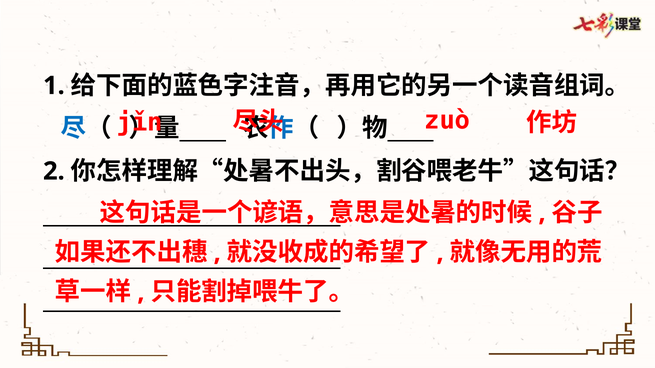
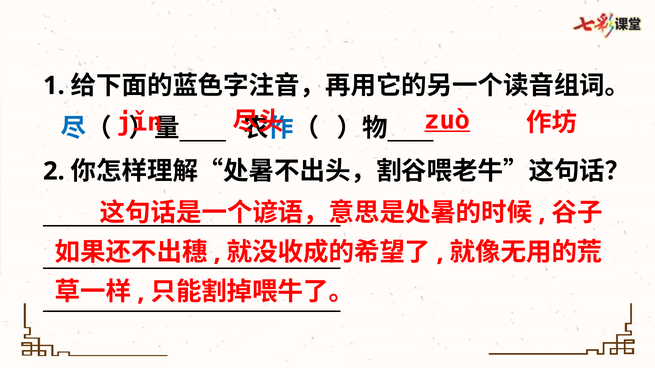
zuò underline: none -> present (447, 120)
